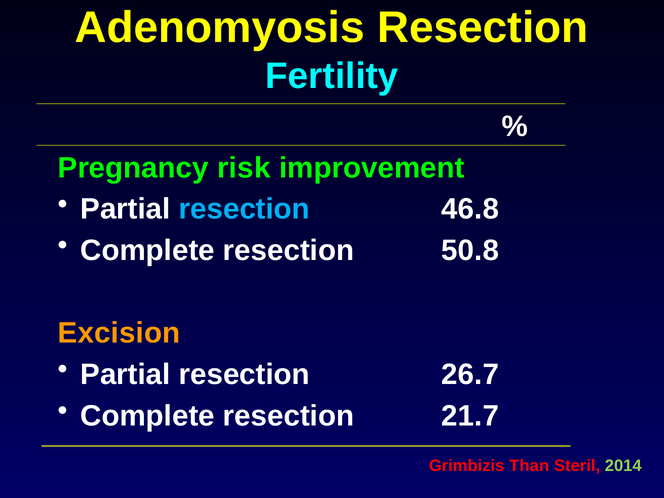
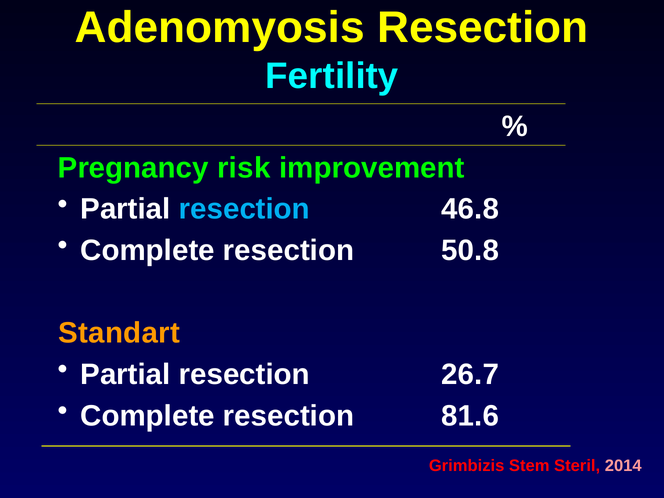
Excision: Excision -> Standart (119, 333)
21.7: 21.7 -> 81.6 (470, 416)
Than: Than -> Stem (529, 466)
2014 colour: light green -> pink (623, 466)
